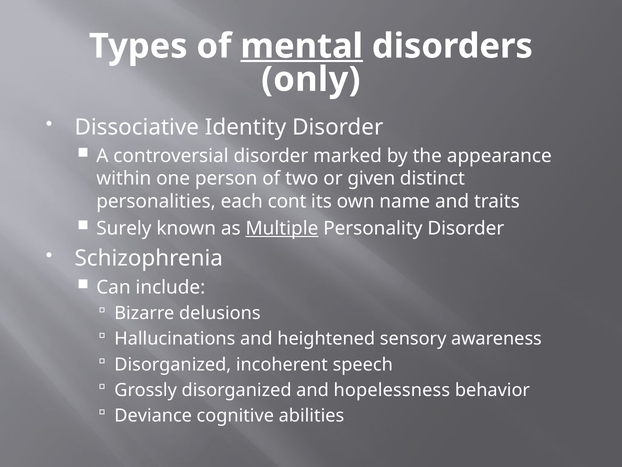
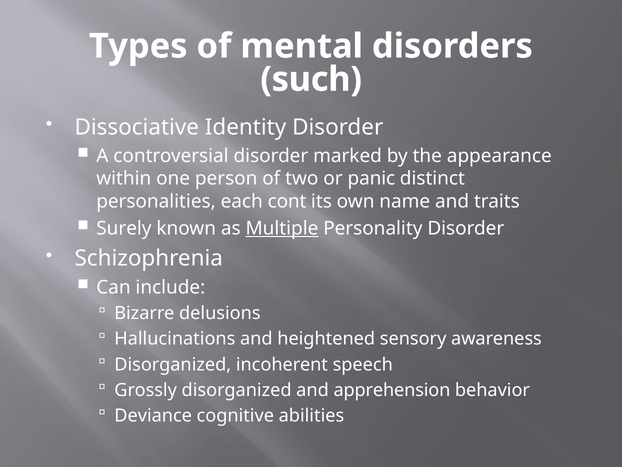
mental underline: present -> none (302, 46)
only: only -> such (311, 79)
given: given -> panic (371, 179)
hopelessness: hopelessness -> apprehension (392, 390)
